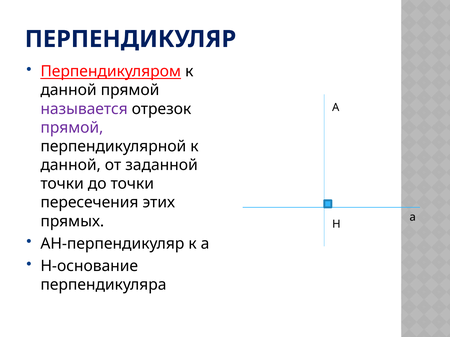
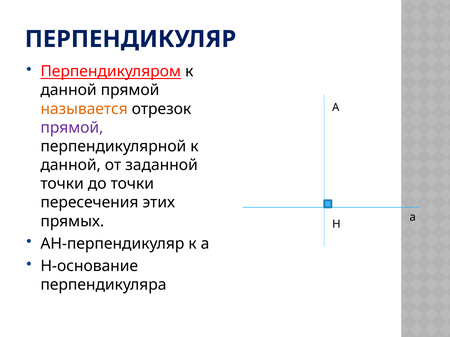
называется colour: purple -> orange (84, 109)
